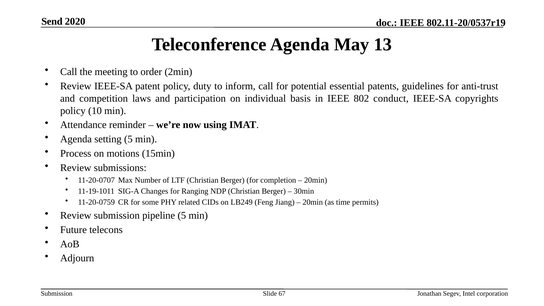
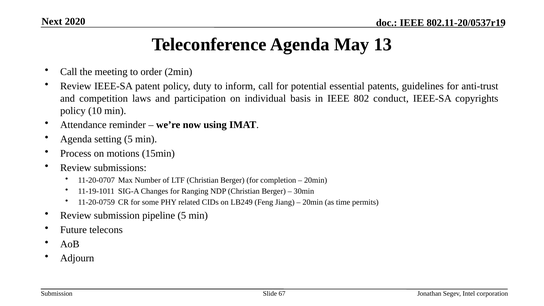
Send: Send -> Next (52, 22)
